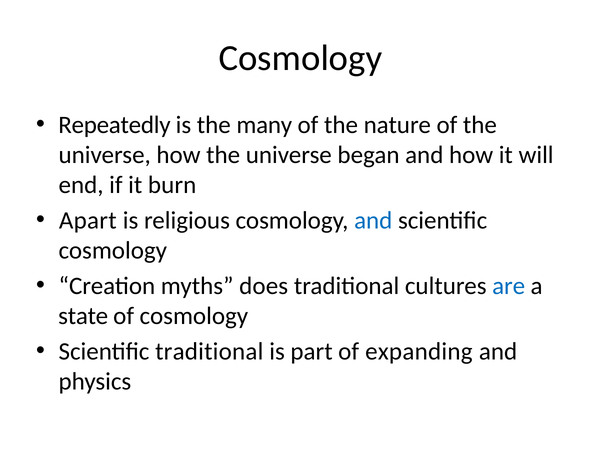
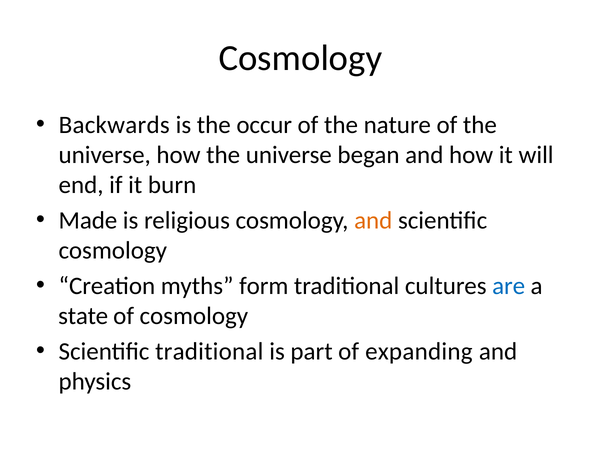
Repeatedly: Repeatedly -> Backwards (114, 125)
many: many -> occur (264, 125)
Apart: Apart -> Made (88, 220)
and colour: blue -> orange (373, 220)
does: does -> form (264, 286)
